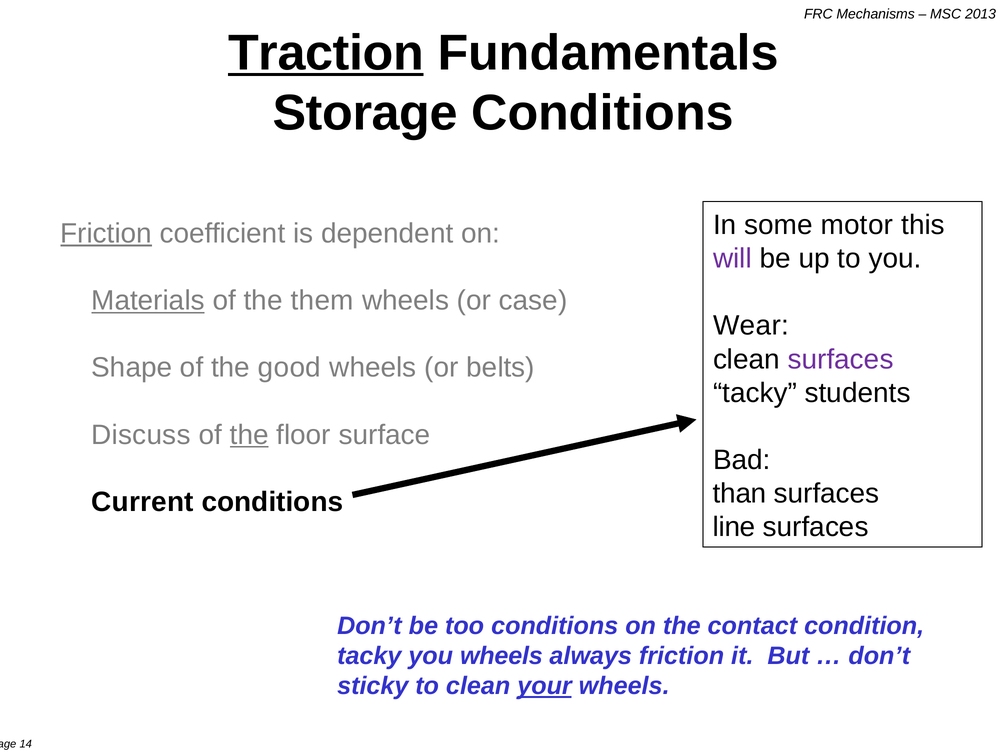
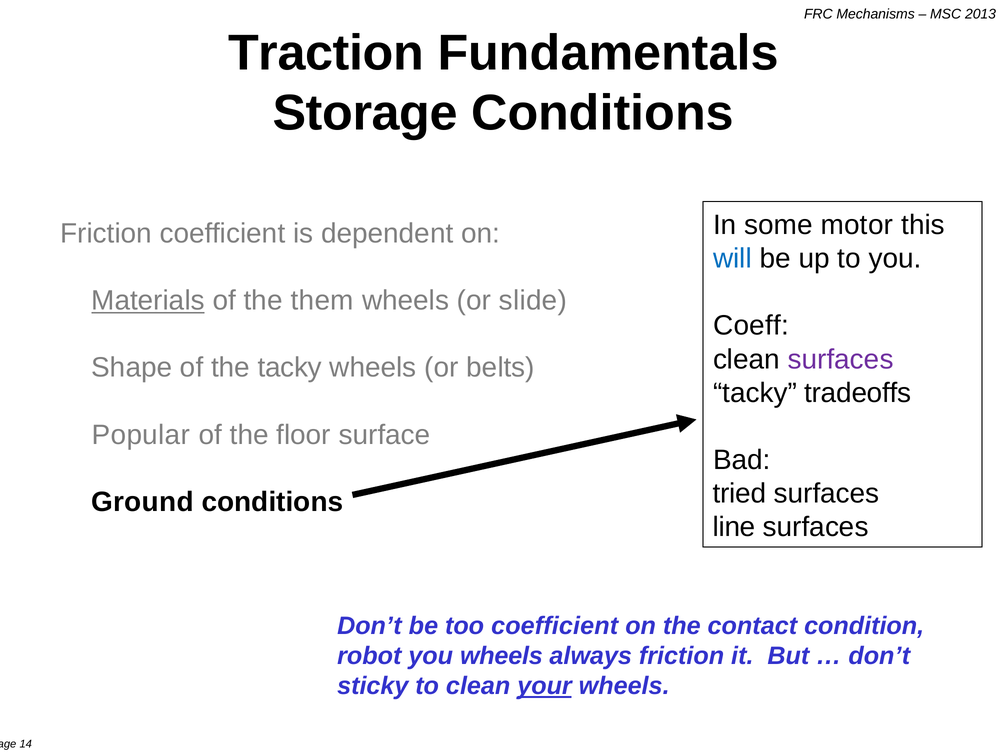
Traction underline: present -> none (326, 53)
Friction underline: present -> none (106, 234)
will colour: purple -> blue (732, 259)
case: case -> slide (533, 301)
Wear: Wear -> Coeff (751, 326)
the good: good -> tacky (290, 368)
students: students -> tradeoffs (858, 393)
Discuss: Discuss -> Popular (141, 435)
the underline: present -> none (249, 435)
than: than -> tried (740, 494)
Current: Current -> Ground (142, 502)
too conditions: conditions -> coefficient (555, 626)
tacky: tacky -> robot (369, 656)
